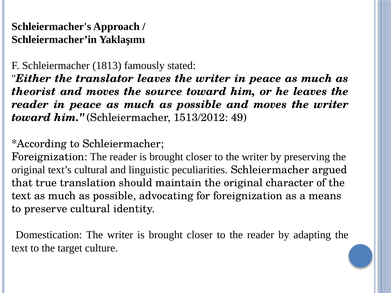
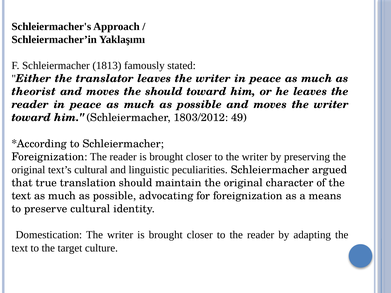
the source: source -> should (164, 92)
1513/2012: 1513/2012 -> 1803/2012 (201, 118)
